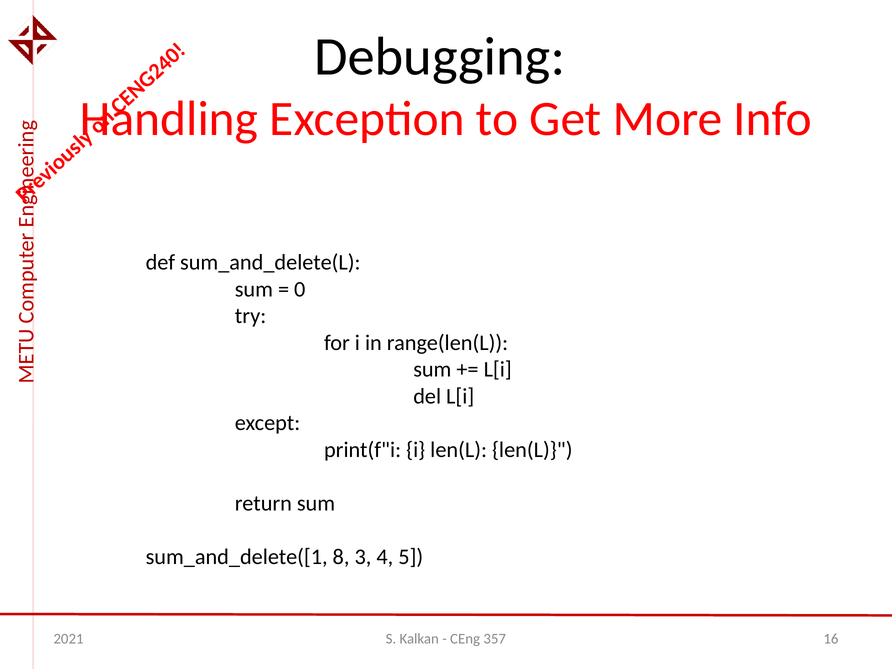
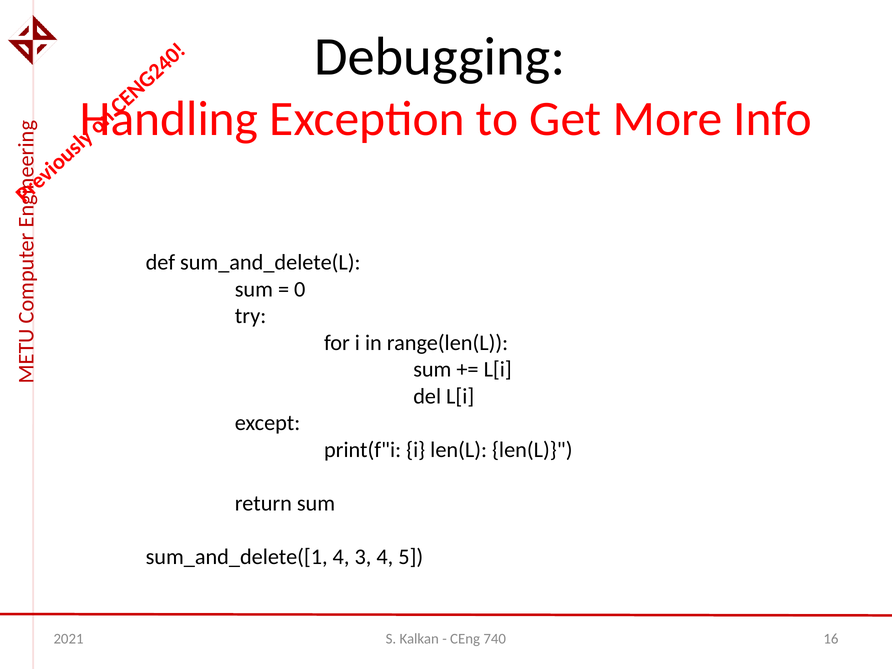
sum_and_delete([1 8: 8 -> 4 (341, 557)
357: 357 -> 740 (495, 639)
